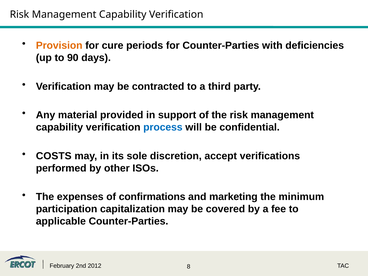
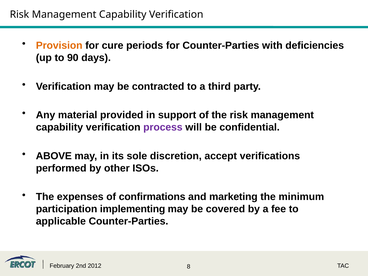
process colour: blue -> purple (163, 127)
COSTS: COSTS -> ABOVE (54, 156)
capitalization: capitalization -> implementing (133, 209)
